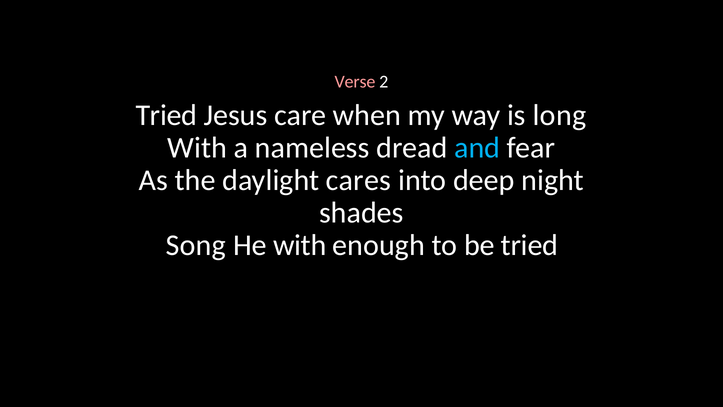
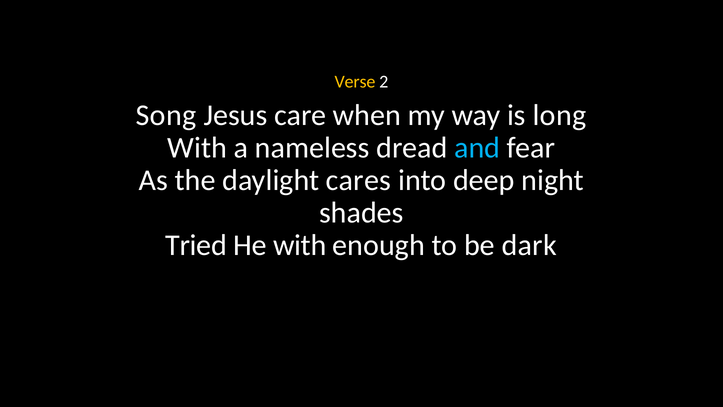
Verse colour: pink -> yellow (355, 82)
Tried: Tried -> Song (166, 115)
Song: Song -> Tried (196, 245)
be tried: tried -> dark (529, 245)
